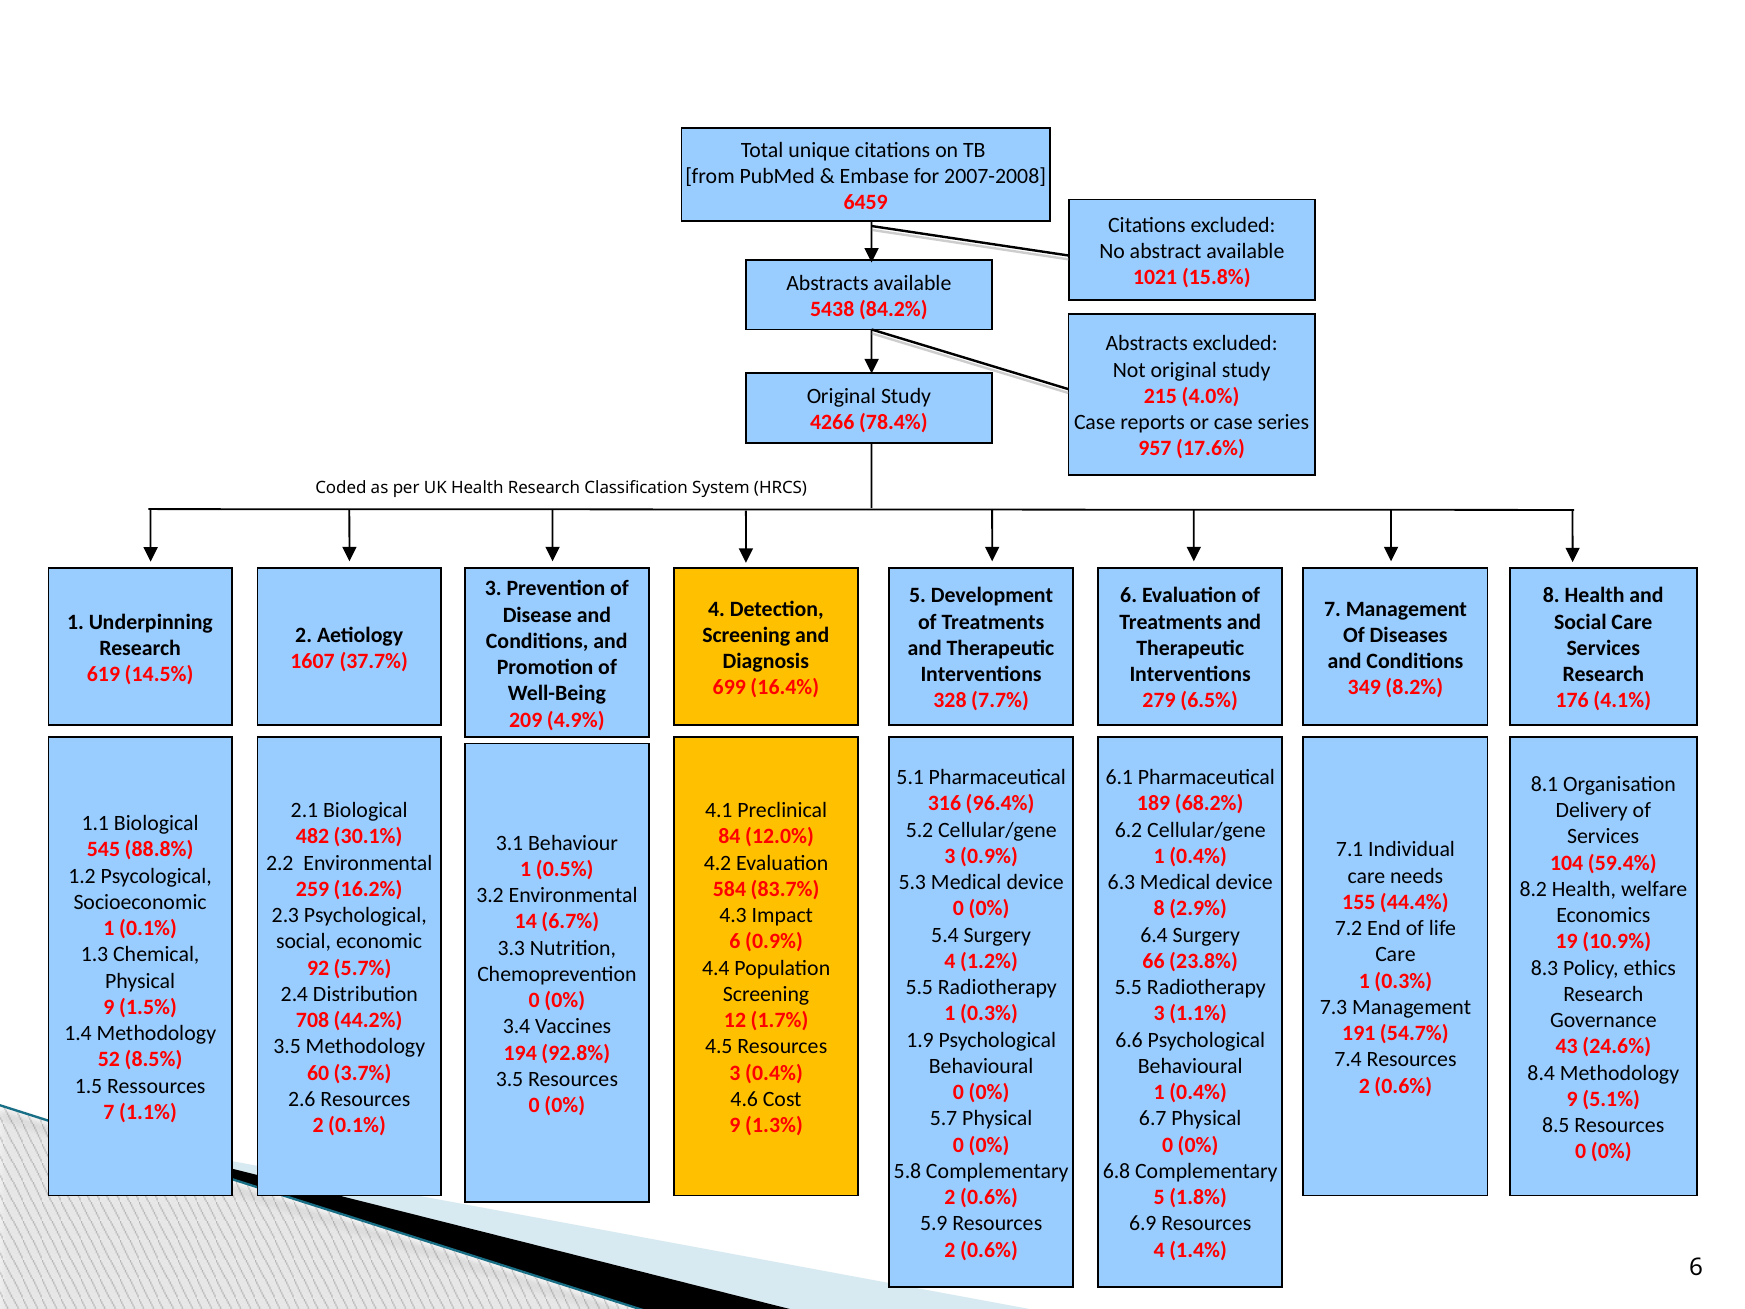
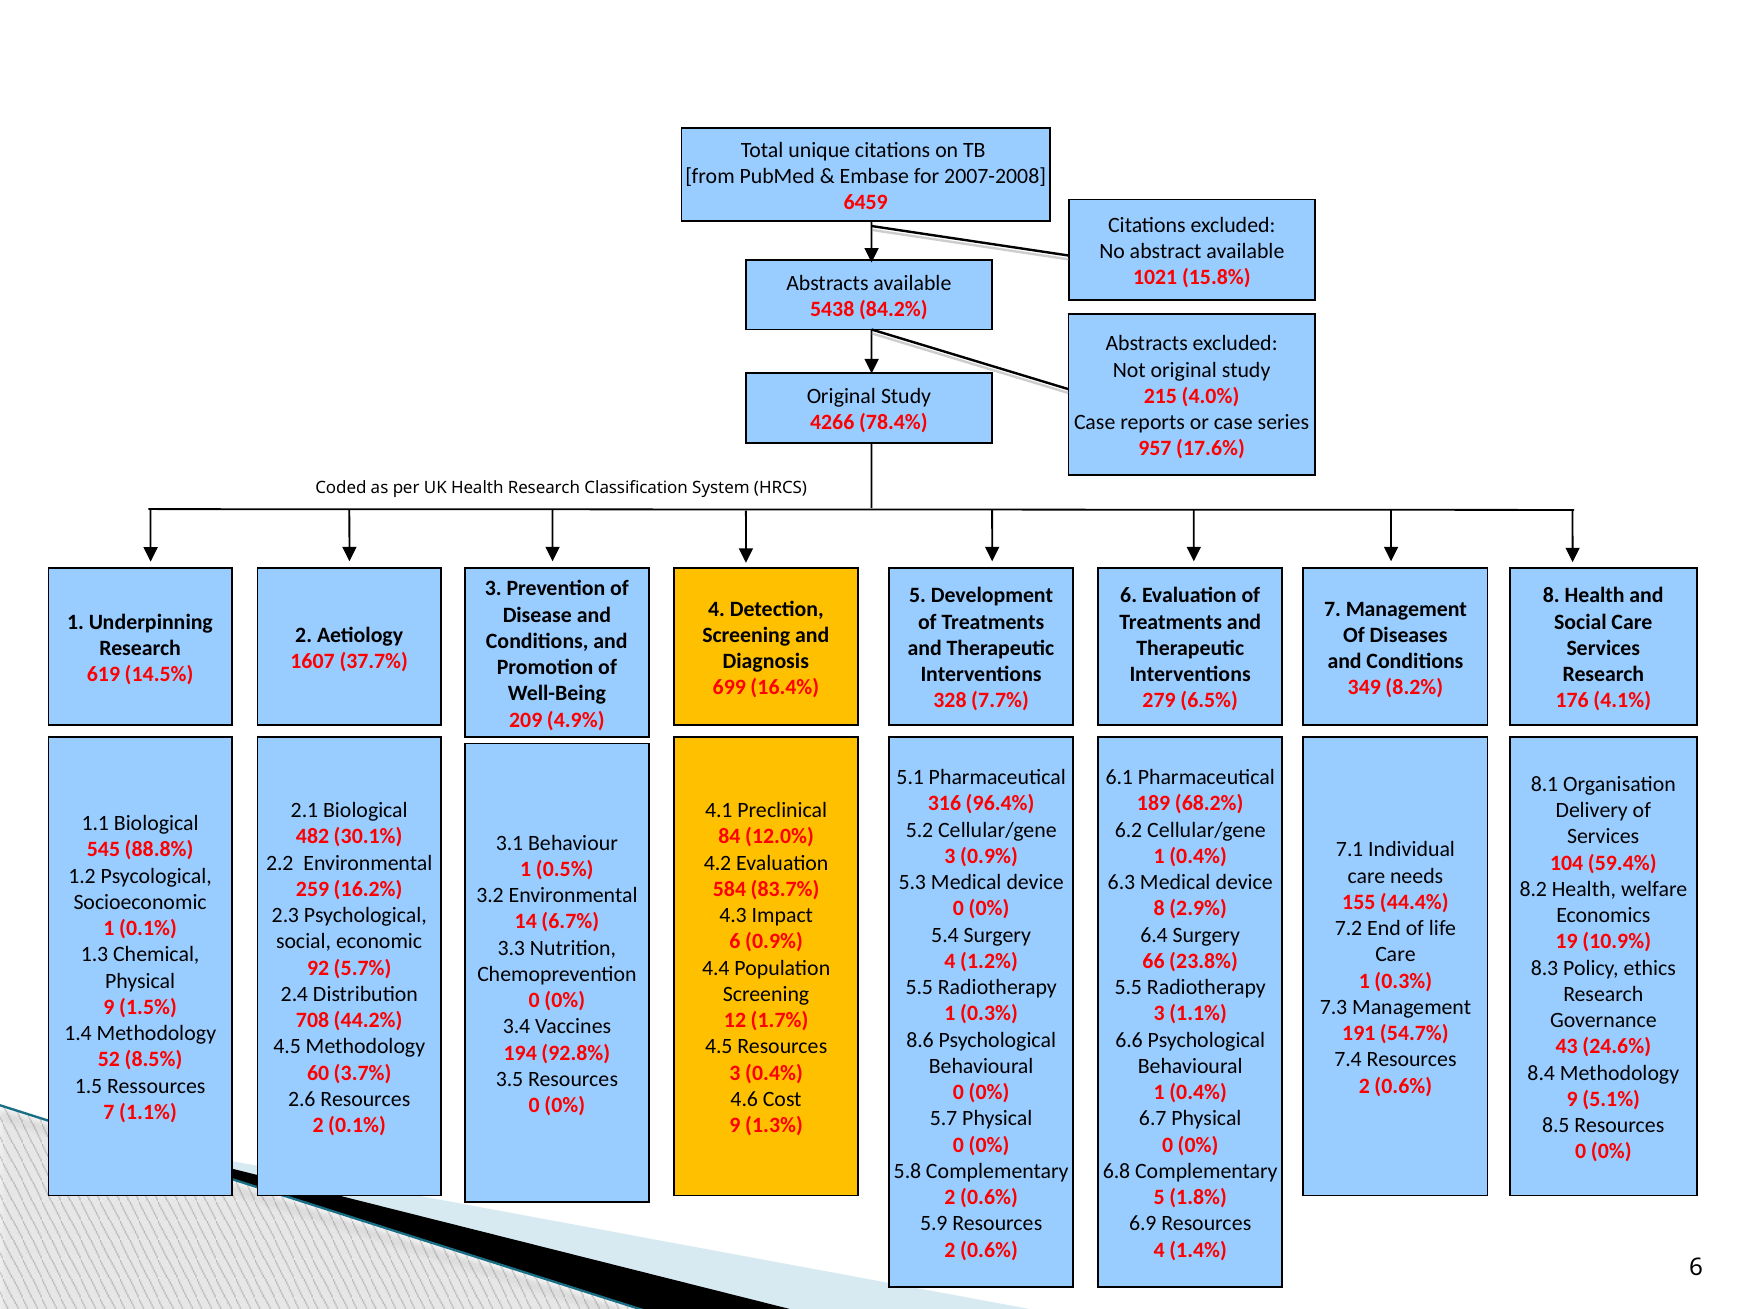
1.9: 1.9 -> 8.6 (920, 1040)
3.5: 3.5 -> 4.5 (287, 1046)
